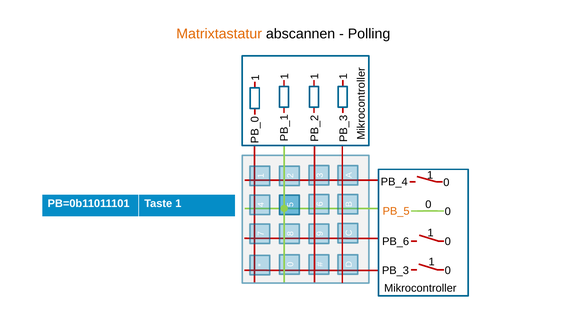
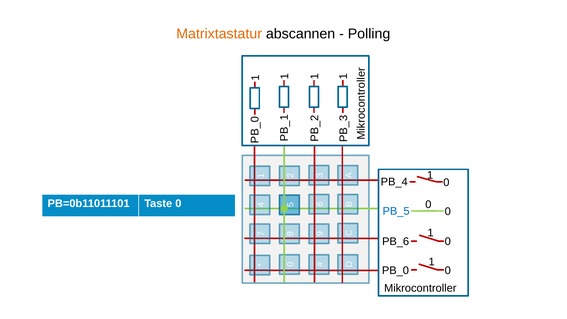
Taste 1: 1 -> 0 (178, 203)
PB_5 colour: orange -> blue (396, 211)
PB_3: PB_3 -> PB_0 (395, 270)
